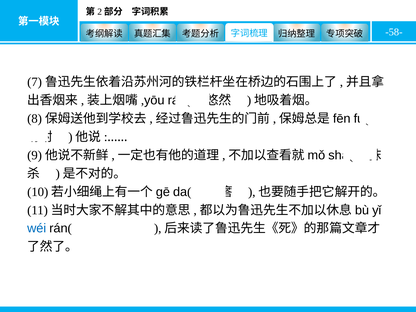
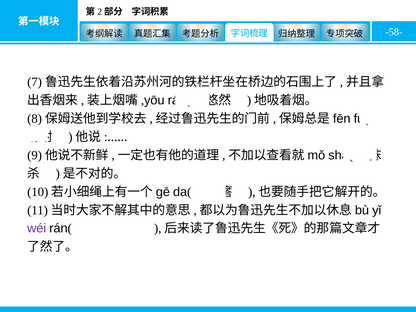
wéi colour: blue -> purple (37, 228)
